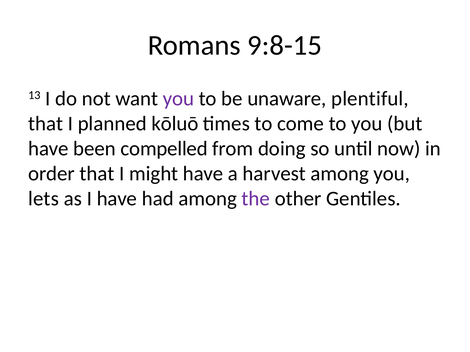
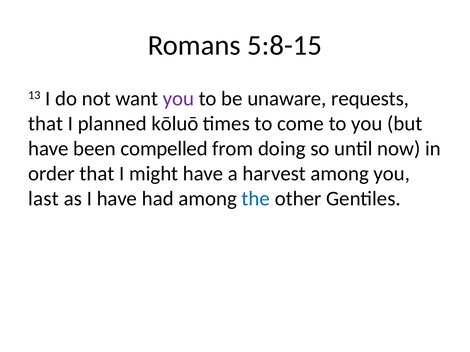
9:8-15: 9:8-15 -> 5:8-15 (285, 45)
plentiful: plentiful -> requests (370, 99)
lets: lets -> last (44, 199)
the colour: purple -> blue (256, 199)
